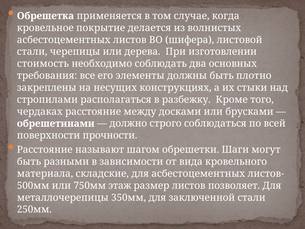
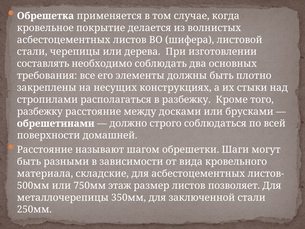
стоимость: стоимость -> составлять (43, 64)
чердаках: чердаках -> разбежку (40, 111)
прочности: прочности -> домашней (110, 135)
